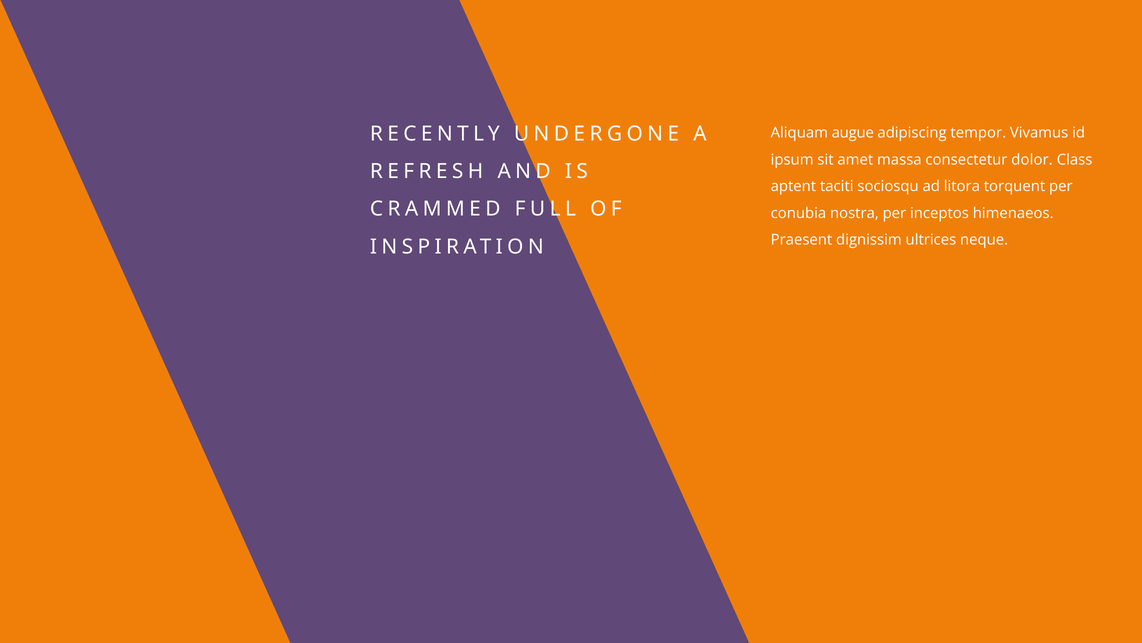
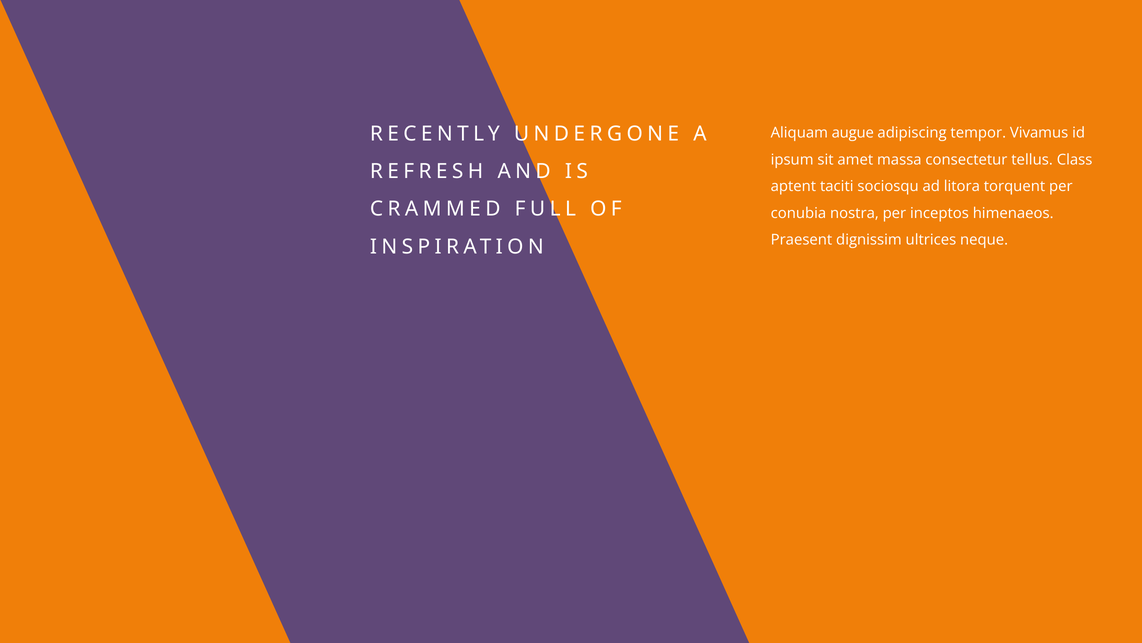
dolor: dolor -> tellus (1032, 159)
